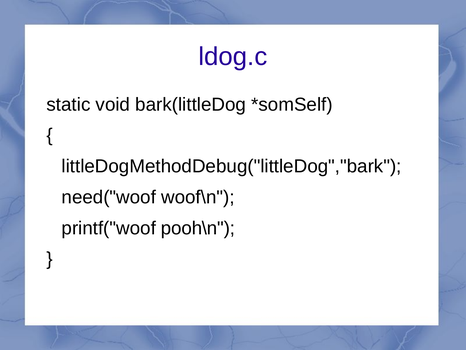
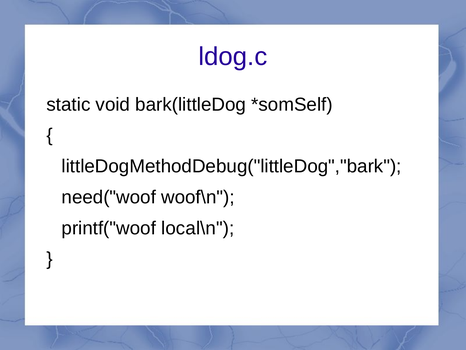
pooh\n: pooh\n -> local\n (198, 228)
